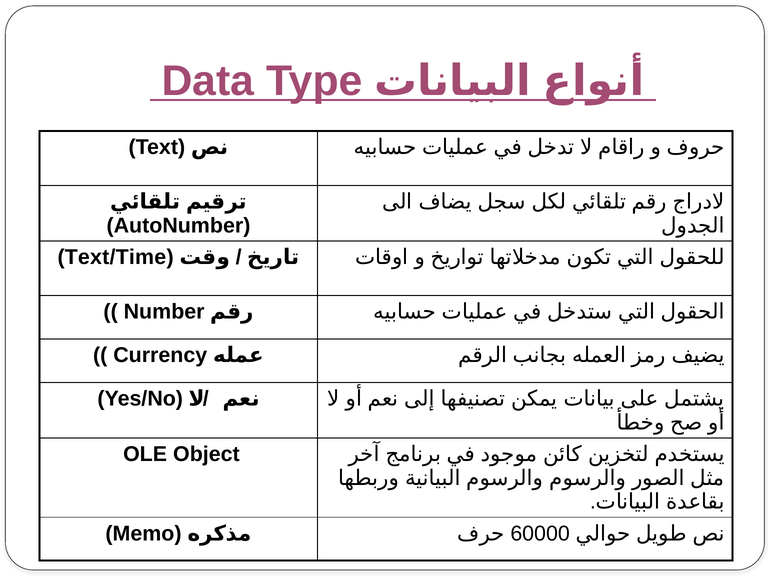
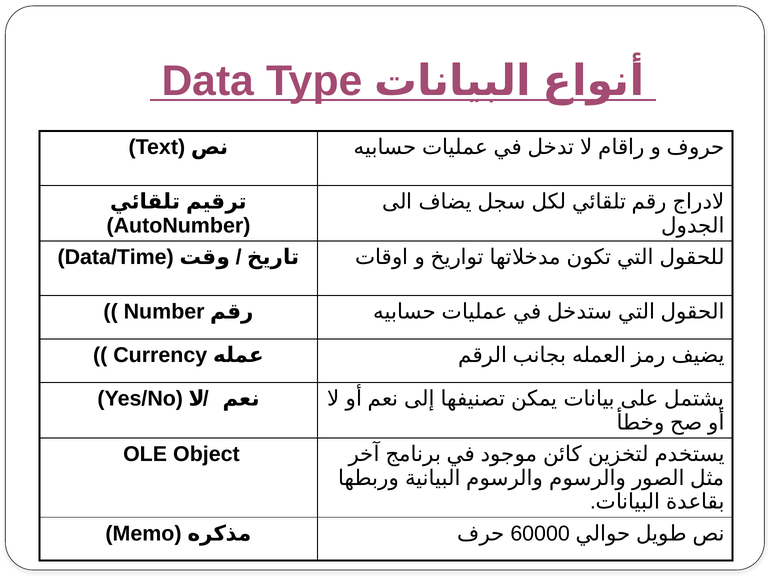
Text/Time: Text/Time -> Data/Time (116, 257)
